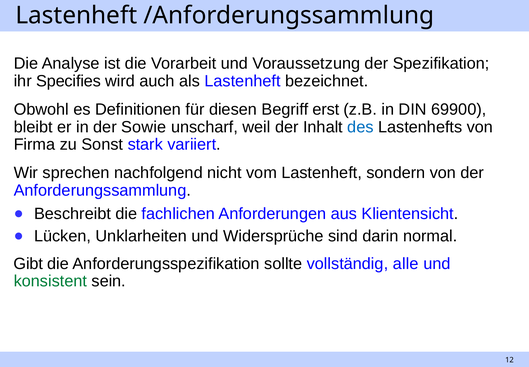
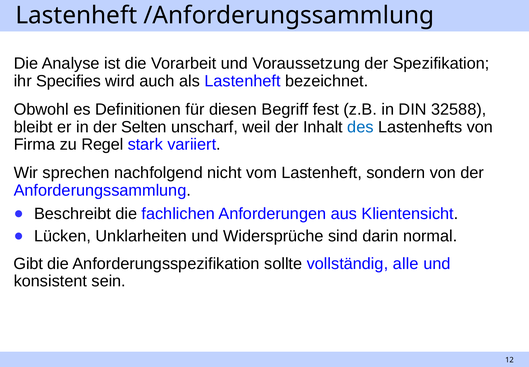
erst: erst -> fest (326, 109)
69900: 69900 -> 32588 (459, 109)
Sowie: Sowie -> Selten (144, 127)
Sonst: Sonst -> Regel (102, 144)
konsistent colour: green -> black (50, 281)
